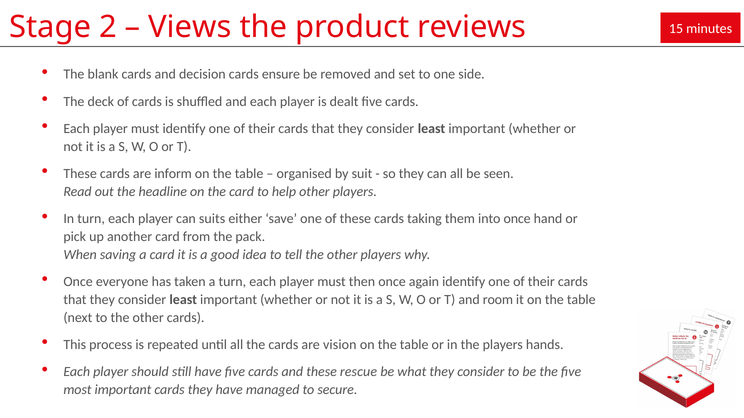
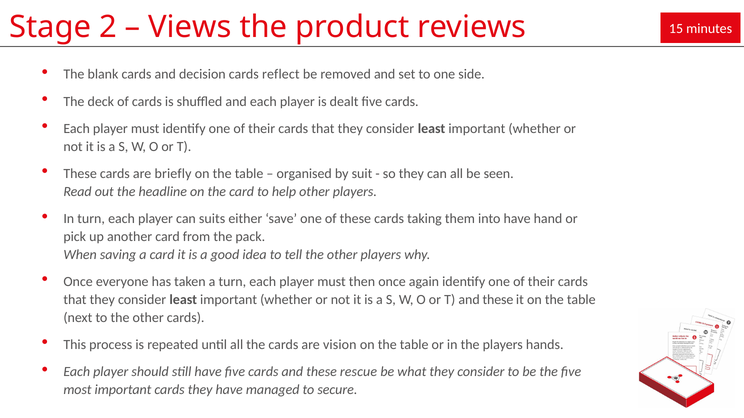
ensure: ensure -> reflect (281, 74)
inform: inform -> briefly (173, 174)
into once: once -> have (517, 219)
T and room: room -> these (498, 300)
